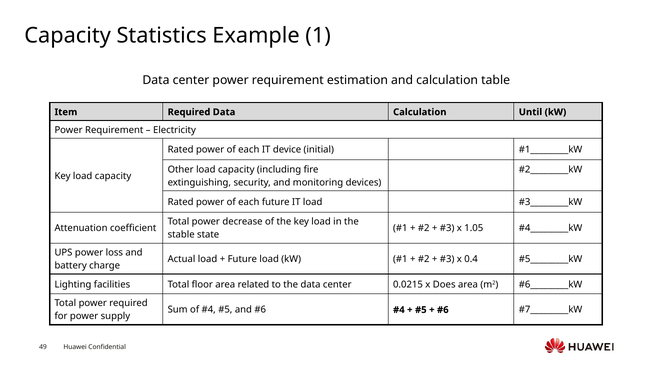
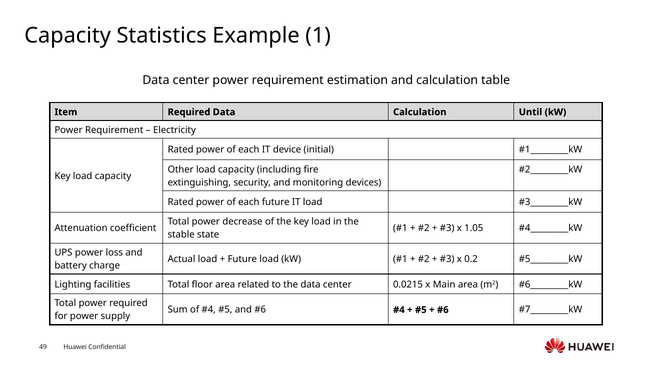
0.4: 0.4 -> 0.2 (471, 259)
Does: Does -> Main (444, 284)
